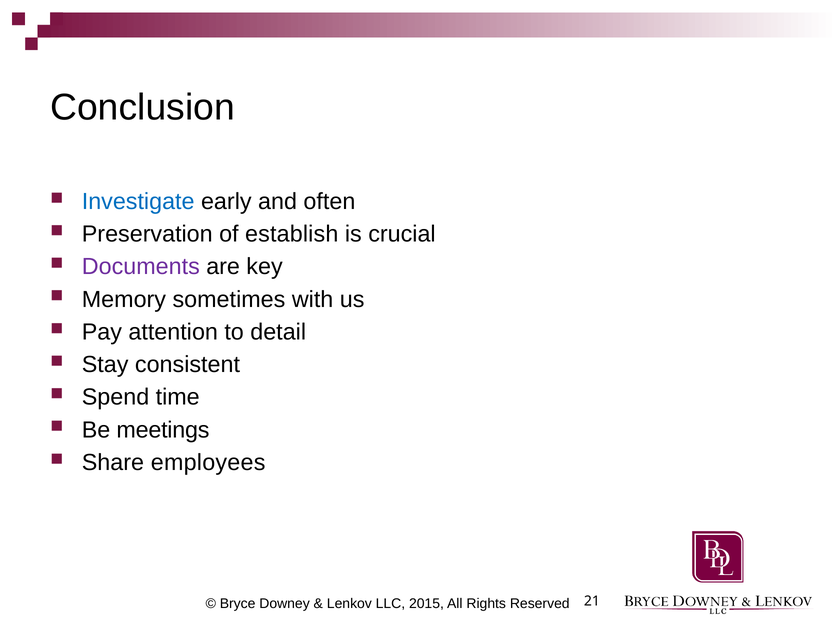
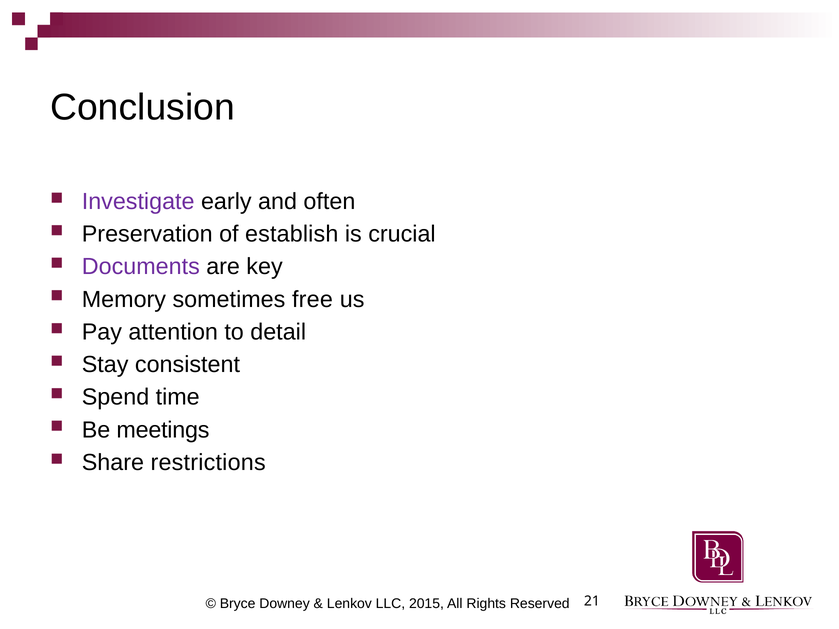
Investigate colour: blue -> purple (138, 202)
with: with -> free (312, 299)
employees: employees -> restrictions (208, 463)
